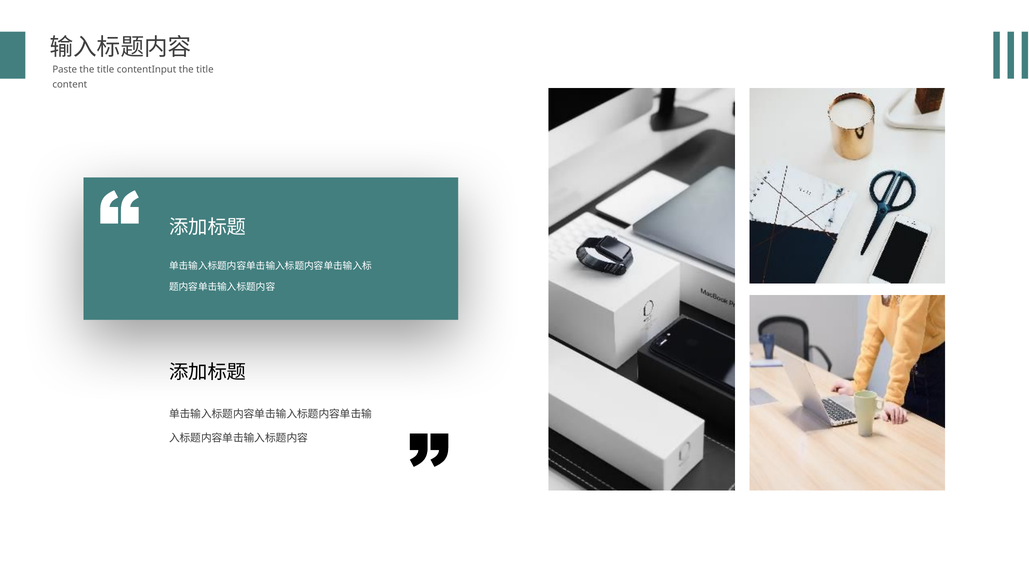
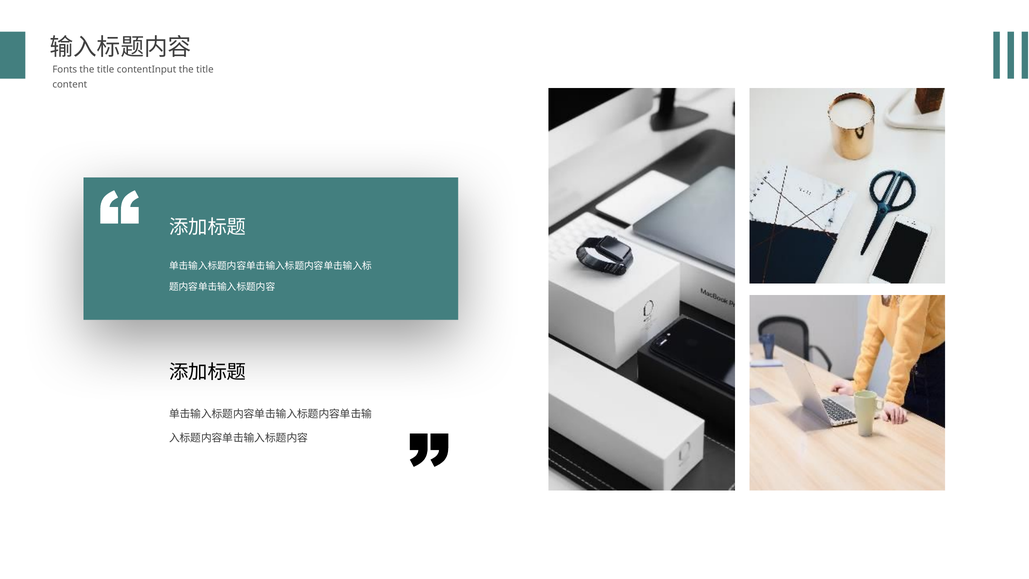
Paste: Paste -> Fonts (65, 69)
